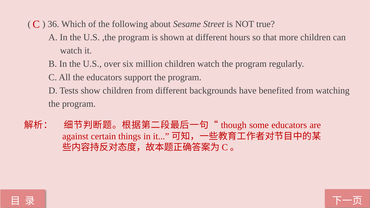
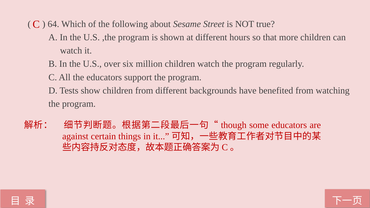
36: 36 -> 64 (53, 24)
